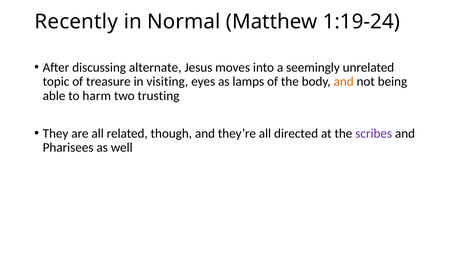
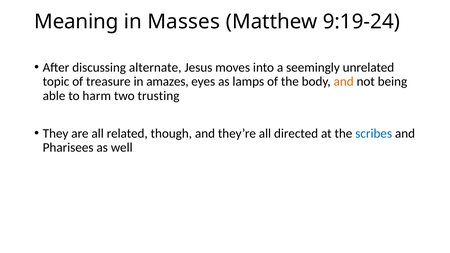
Recently: Recently -> Meaning (76, 22)
Normal: Normal -> Masses (184, 22)
1:19-24: 1:19-24 -> 9:19-24 (361, 22)
visiting: visiting -> amazes (167, 82)
scribes colour: purple -> blue (374, 134)
